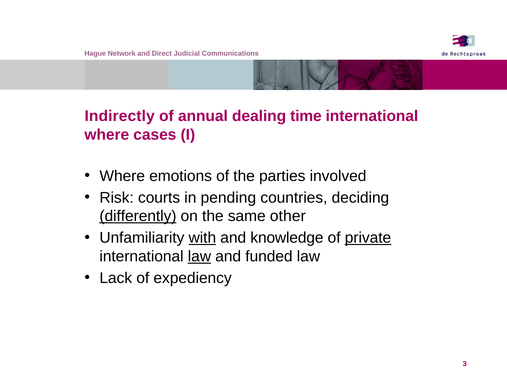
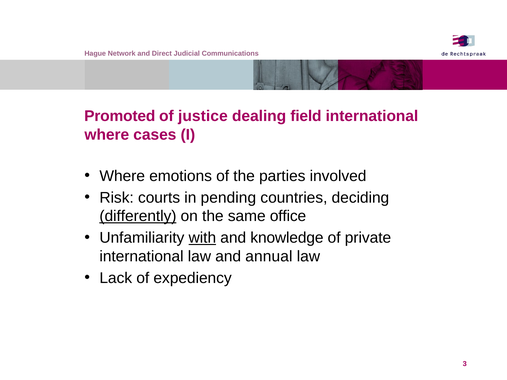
Indirectly: Indirectly -> Promoted (120, 116)
annual: annual -> justice (203, 116)
time: time -> field (306, 116)
other: other -> office (288, 216)
private underline: present -> none (368, 238)
law underline: present -> none (199, 257)
funded: funded -> annual (269, 257)
